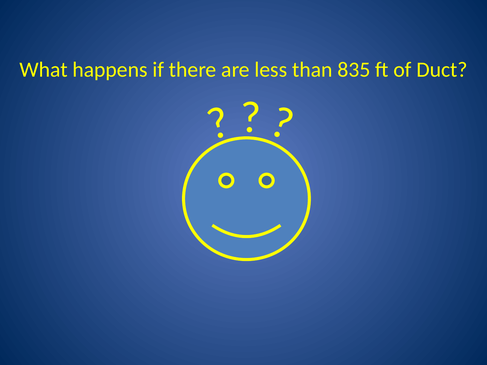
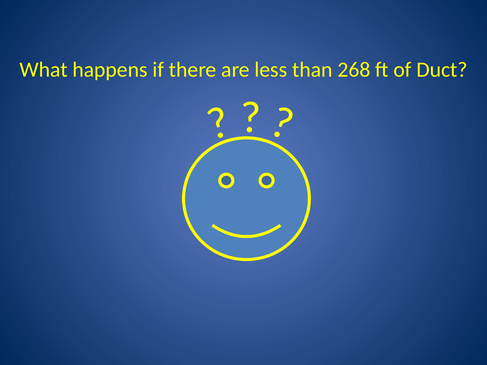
835: 835 -> 268 (354, 70)
